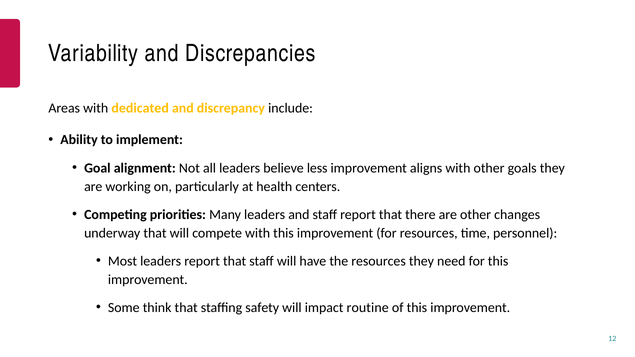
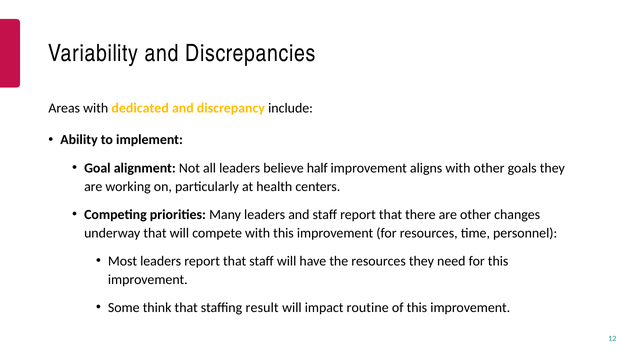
less: less -> half (317, 168)
safety: safety -> result (262, 308)
